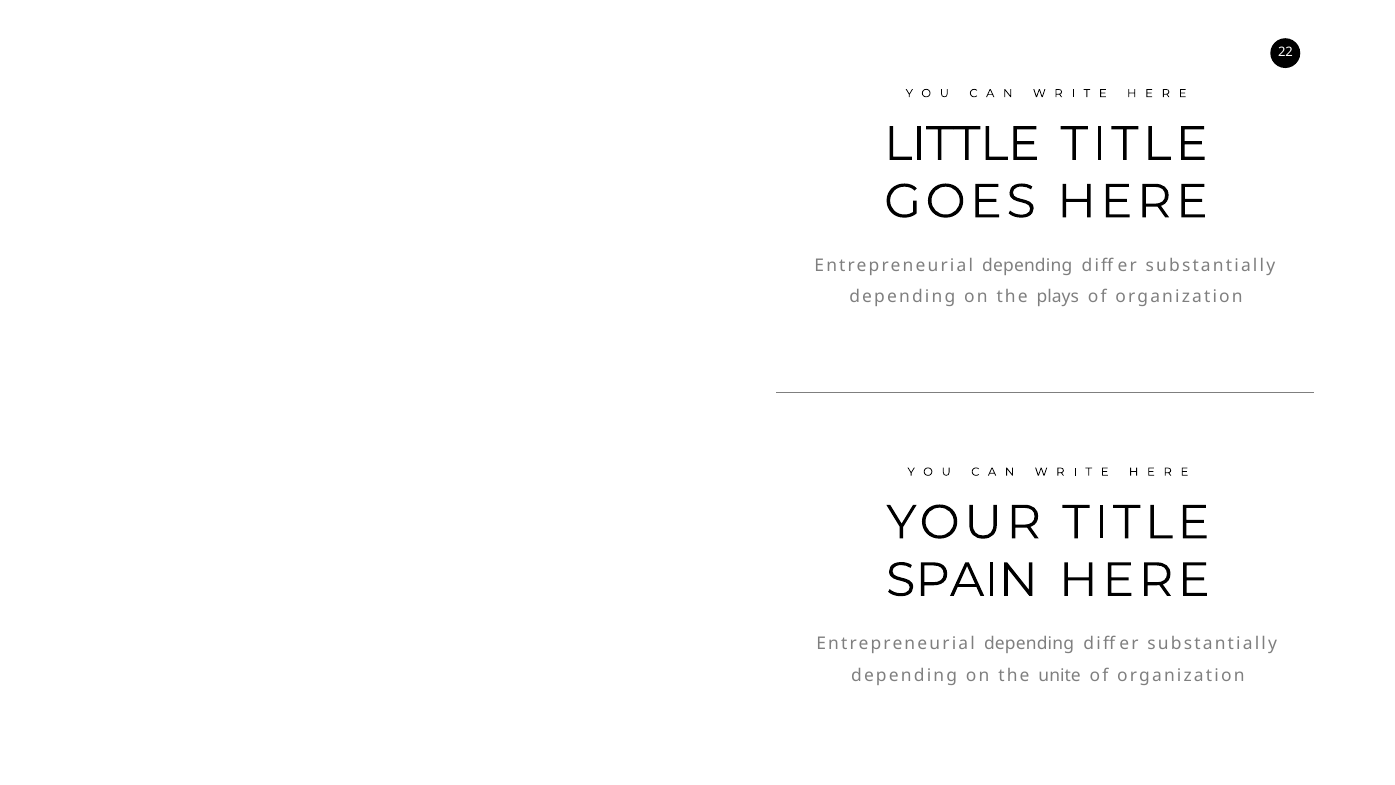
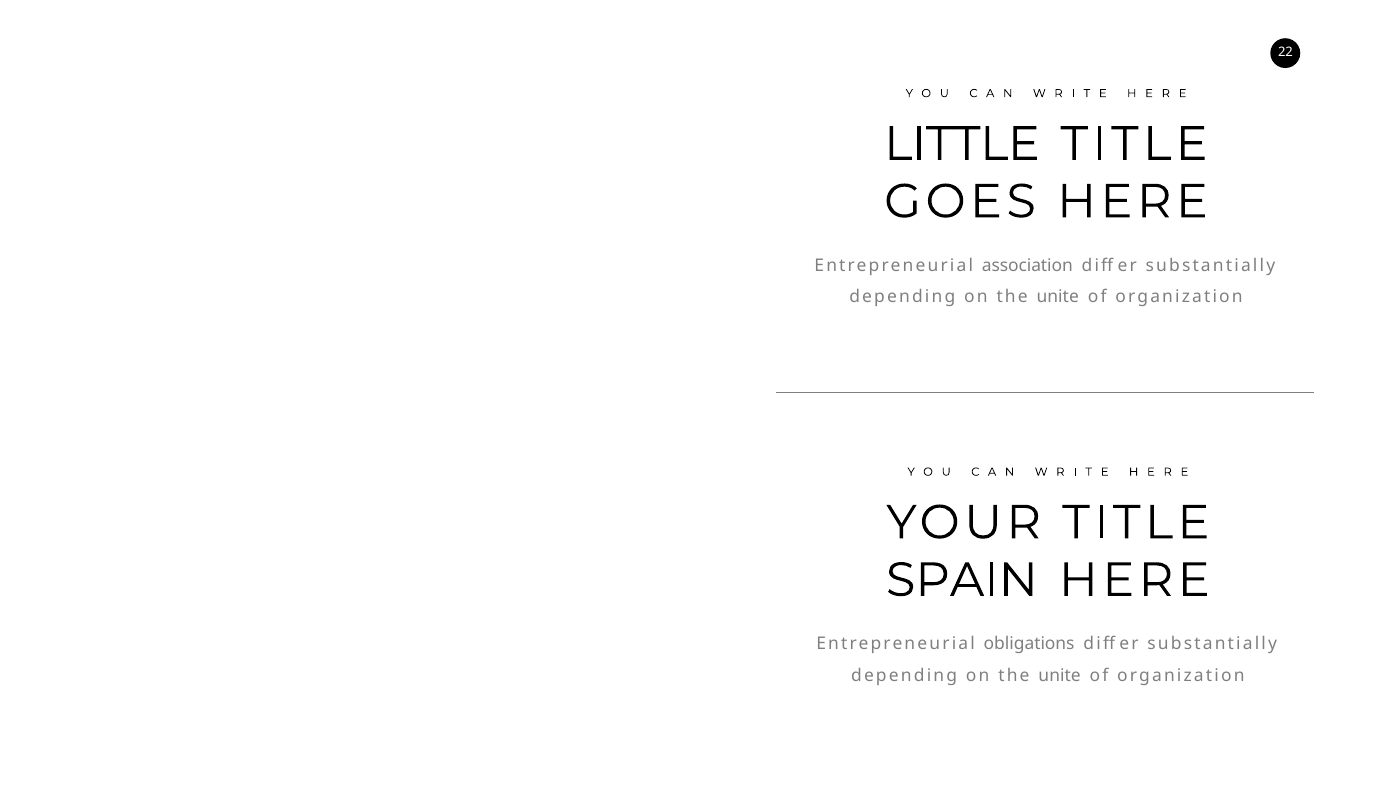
depending: depending -> association (1027, 266)
plays: plays -> unite (1058, 297)
depending: depending -> obligations (1029, 644)
